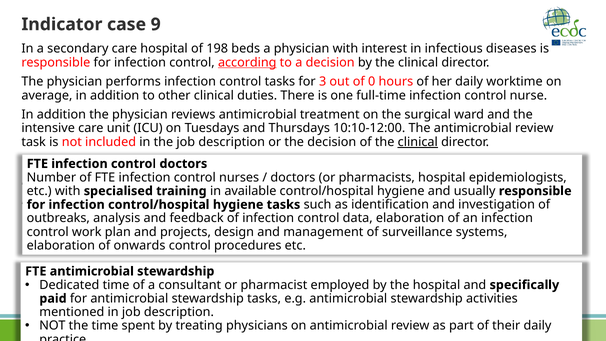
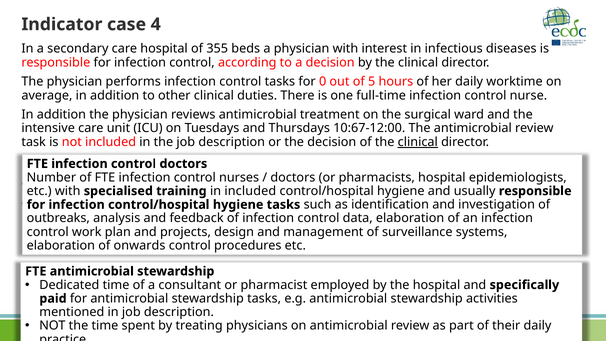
9: 9 -> 4 (156, 24)
198: 198 -> 355 (217, 49)
according underline: present -> none (247, 62)
3: 3 -> 0 (323, 82)
0: 0 -> 5 (372, 82)
10:10-12:00: 10:10-12:00 -> 10:67-12:00 (369, 128)
in available: available -> included (250, 191)
